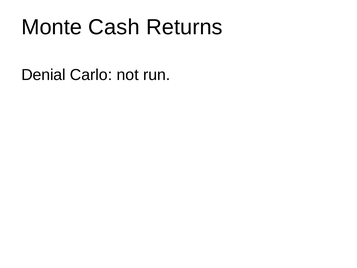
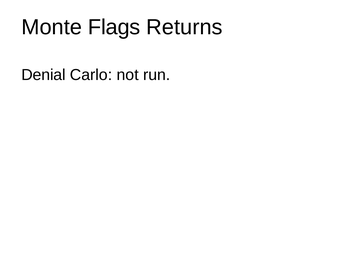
Cash: Cash -> Flags (114, 27)
